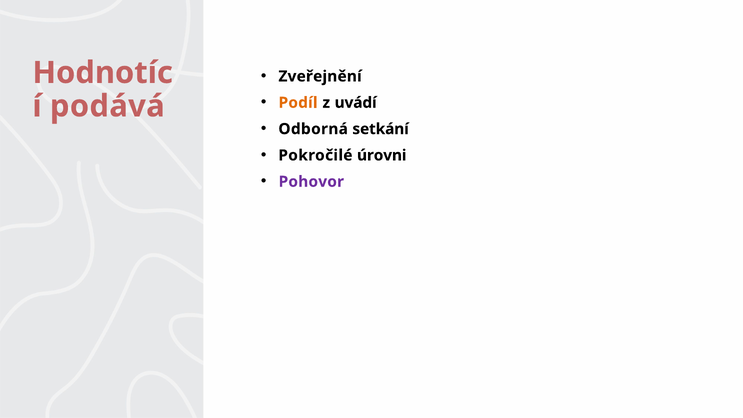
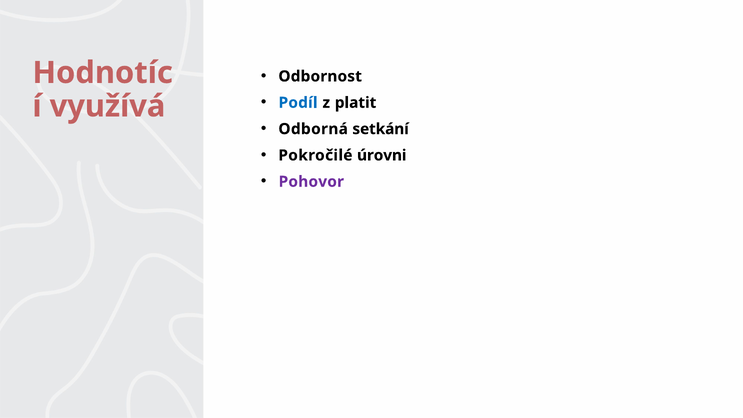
Zveřejnění: Zveřejnění -> Odbornost (320, 76)
Podíl colour: orange -> blue (298, 103)
uvádí: uvádí -> platit (356, 103)
podává: podává -> využívá (107, 106)
